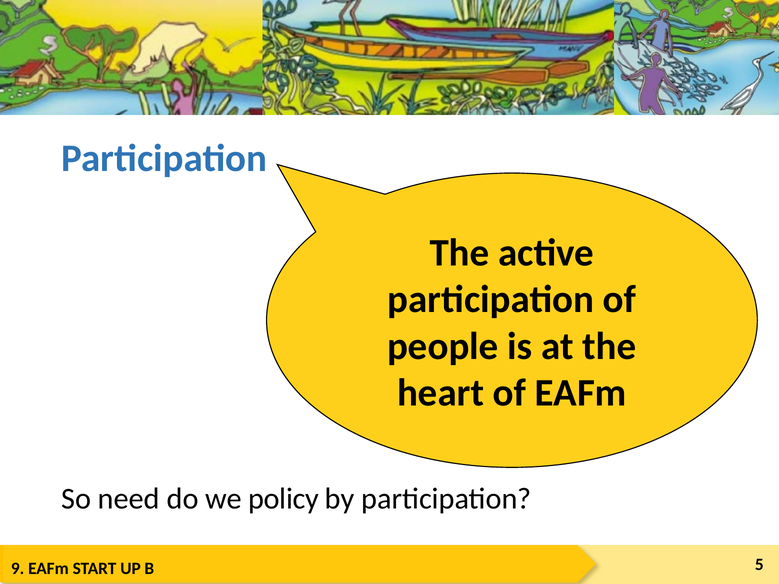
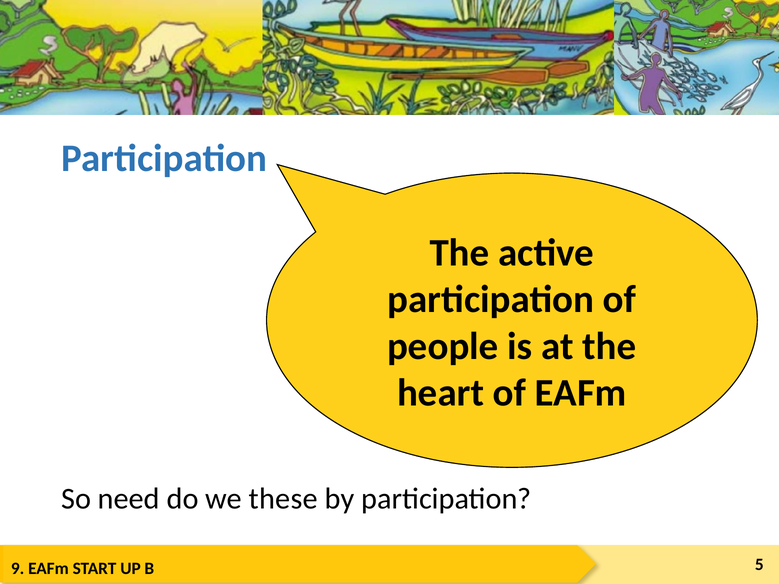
policy: policy -> these (283, 499)
